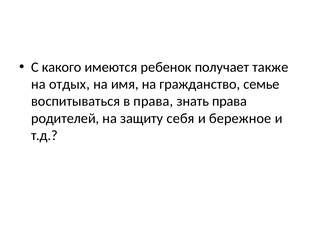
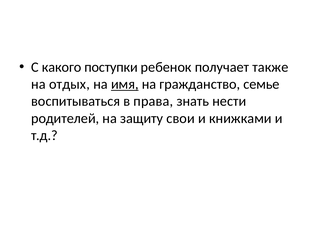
имеются: имеются -> поступки (111, 67)
имя underline: none -> present (125, 84)
знать права: права -> нести (229, 101)
себя: себя -> свои (181, 118)
бережное: бережное -> книжками (240, 118)
